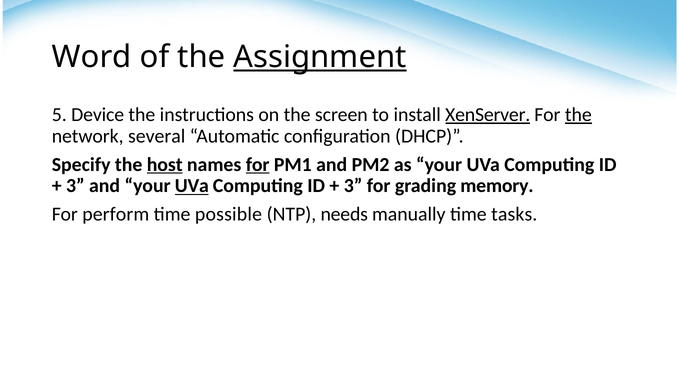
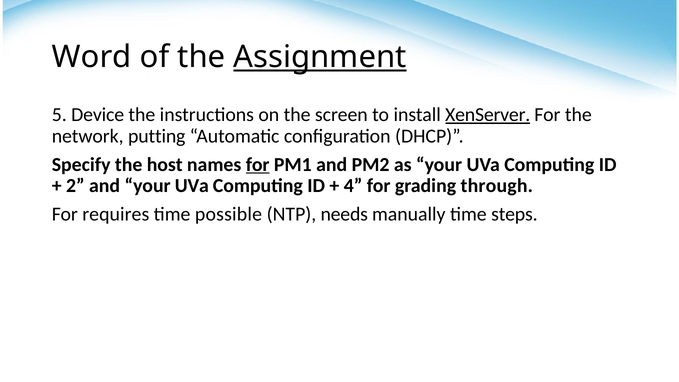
the underline: present -> none (578, 115)
several: several -> putting (157, 136)
host underline: present -> none (165, 165)
3: 3 -> 2 (75, 186)
UVa underline: present -> none (192, 186)
3: 3 -> 4 (353, 186)
memory: memory -> through (497, 186)
perform: perform -> requires (116, 214)
tasks: tasks -> steps (514, 214)
